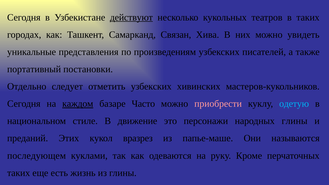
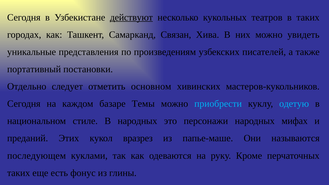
отметить узбекских: узбекских -> основном (151, 87)
каждом underline: present -> none (78, 104)
Часто: Часто -> Темы (143, 104)
приобрести colour: pink -> light blue (218, 104)
В движение: движение -> народных (137, 121)
народных глины: глины -> мифах (295, 121)
жизнь: жизнь -> фонус (83, 173)
